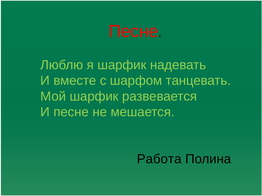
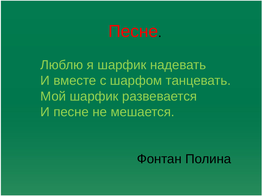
Работа: Работа -> Фонтан (159, 159)
